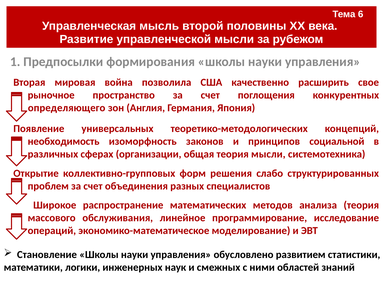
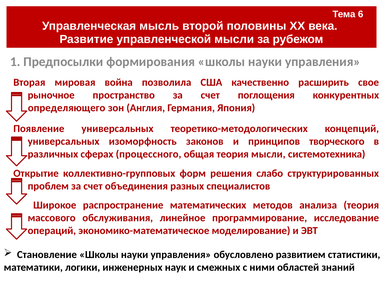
необходимость: необходимость -> универсальных (64, 141)
социальной: социальной -> творческого (337, 141)
организации: организации -> процессного (149, 154)
